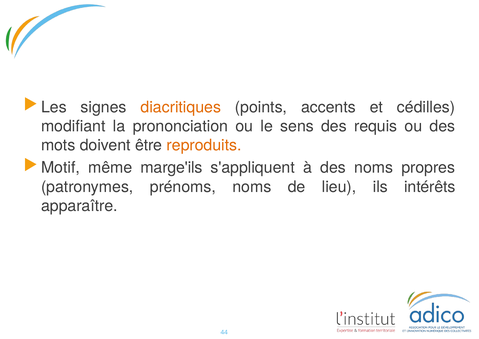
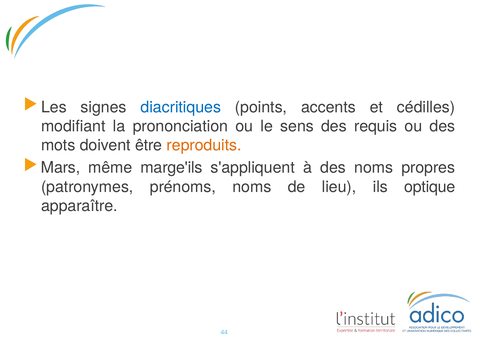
diacritiques colour: orange -> blue (181, 107)
Motif: Motif -> Mars (61, 168)
intérêts: intérêts -> optique (430, 187)
